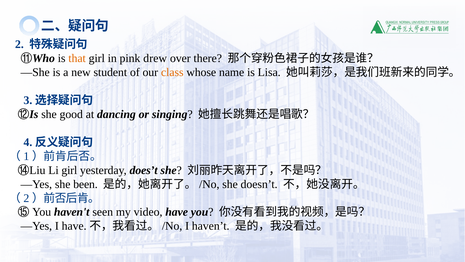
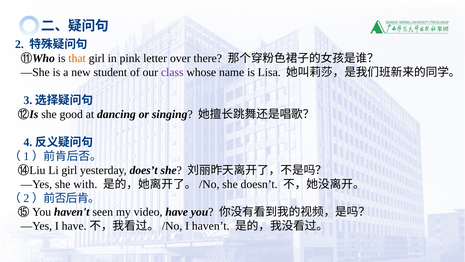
drew: drew -> letter (155, 58)
class colour: orange -> purple (172, 72)
been: been -> with (85, 184)
